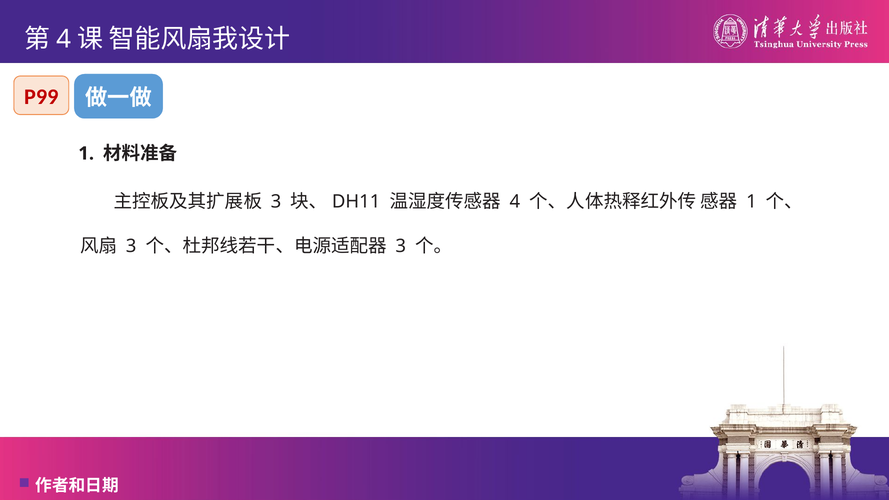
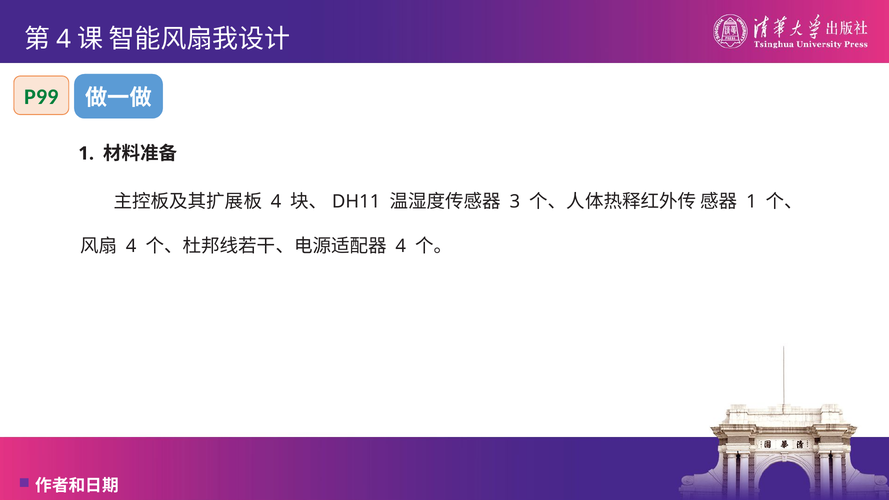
P99 colour: red -> green (41, 97)
3: 3 -> 4 (276, 202)
4: 4 -> 3 (515, 202)
3: 3 -> 4 (131, 246)
3: 3 -> 4 (401, 246)
